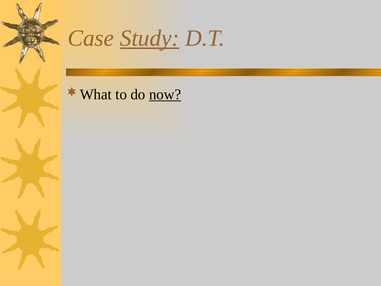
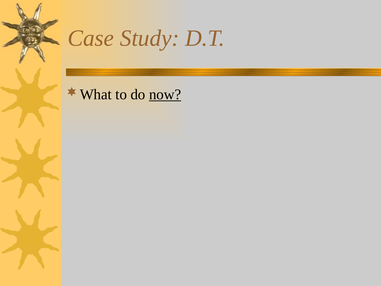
Study underline: present -> none (150, 38)
